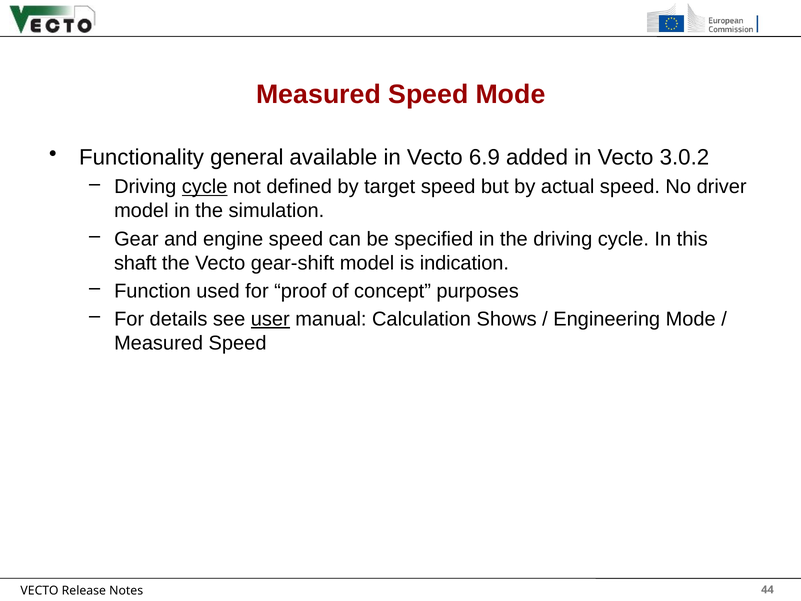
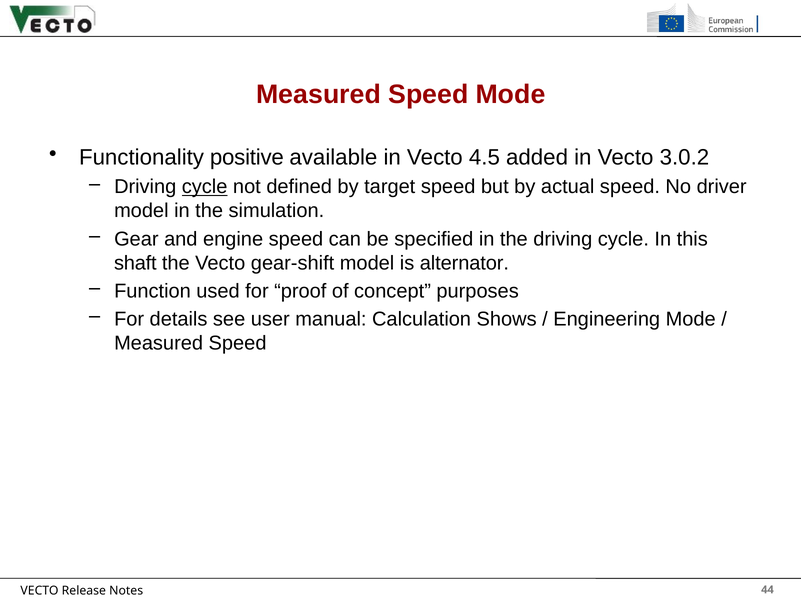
general: general -> positive (247, 158)
6.9: 6.9 -> 4.5 (484, 158)
indication: indication -> alternator (464, 263)
user underline: present -> none (270, 319)
